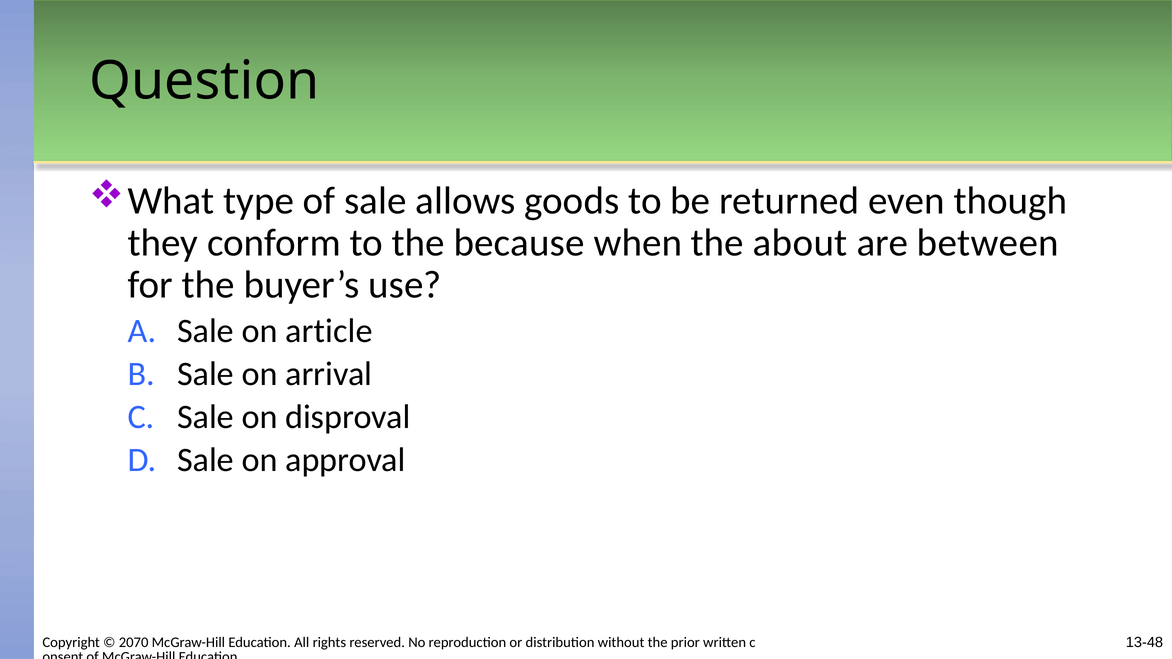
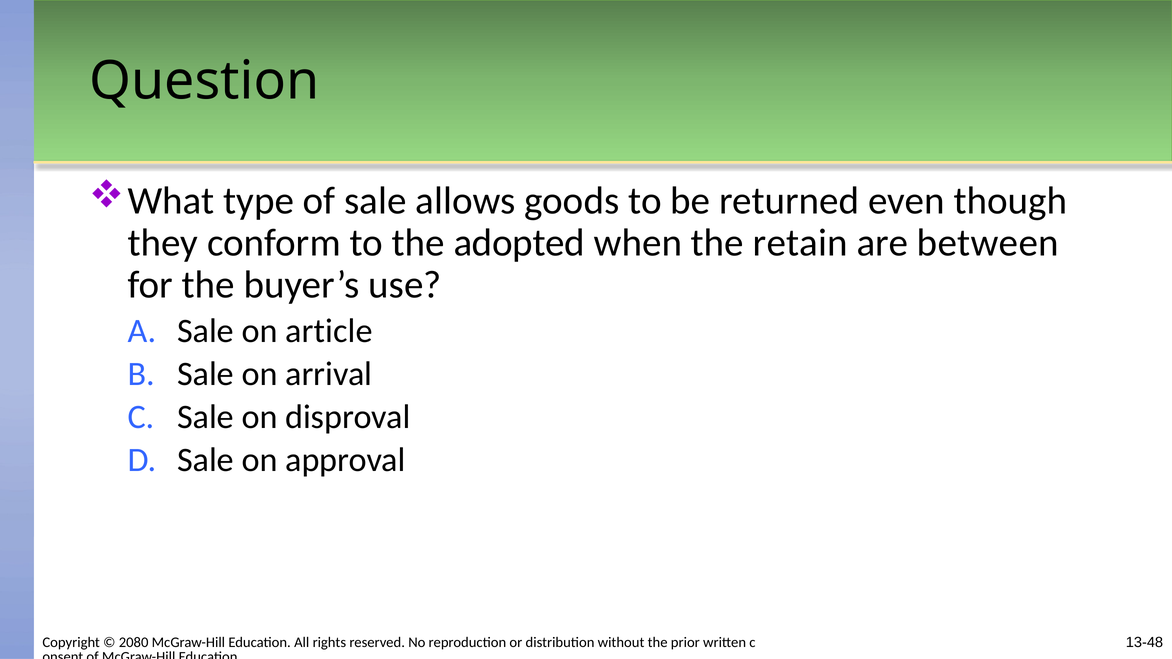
because: because -> adopted (519, 243)
about: about -> retain (800, 243)
2070: 2070 -> 2080 (134, 643)
